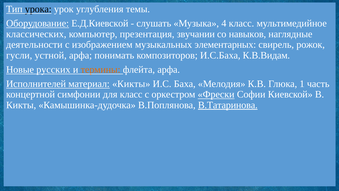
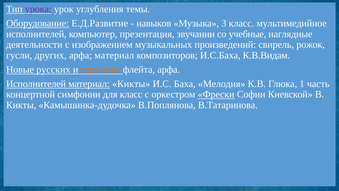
урока colour: black -> purple (38, 9)
Е.Д.Киевской: Е.Д.Киевской -> Е.Д.Развитие (100, 23)
слушать: слушать -> навыков (154, 23)
4: 4 -> 3 (224, 23)
классических: классических -> исполнителей (36, 34)
навыков: навыков -> учебные (247, 34)
элементарных: элементарных -> произведений (225, 45)
устной: устной -> других (51, 55)
арфа понимать: понимать -> материал (114, 55)
В.Татаринова underline: present -> none (228, 105)
